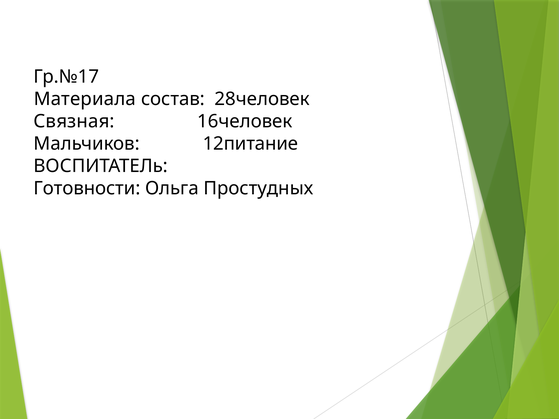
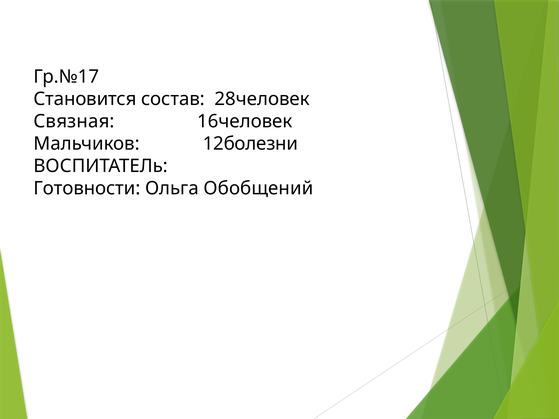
Материала: Материала -> Становится (85, 99)
12питание: 12питание -> 12болезни (250, 144)
Простудных: Простудных -> Обобщений (258, 189)
